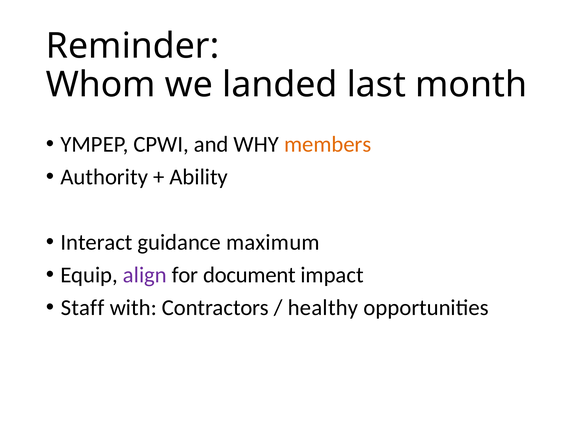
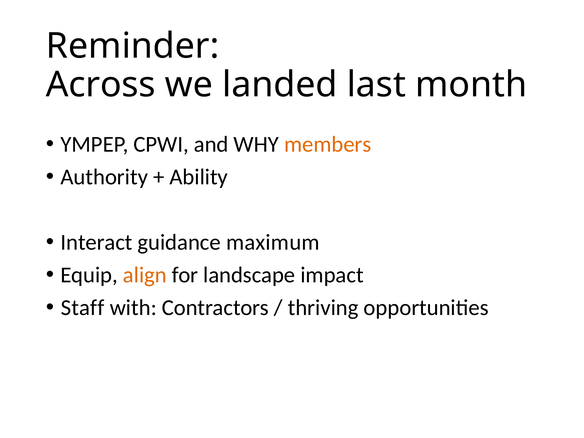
Whom: Whom -> Across (101, 85)
align colour: purple -> orange (145, 275)
document: document -> landscape (249, 275)
healthy: healthy -> thriving (323, 308)
